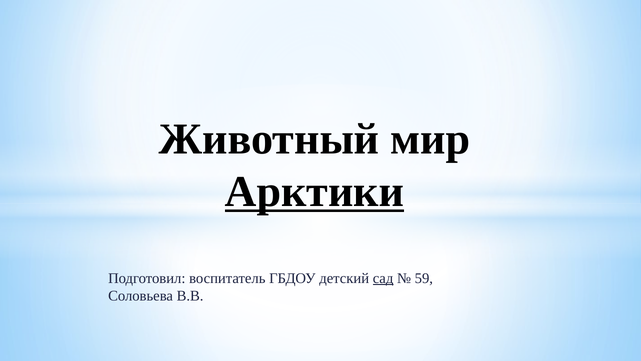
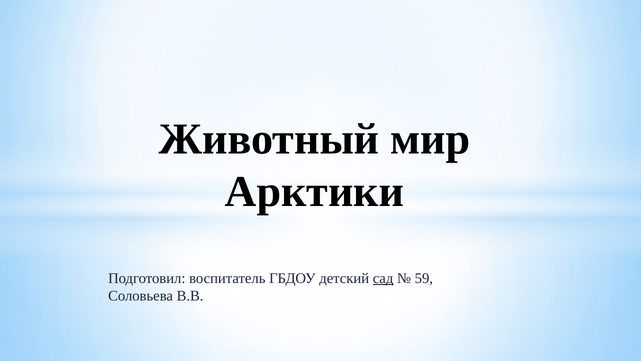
Арктики underline: present -> none (315, 192)
